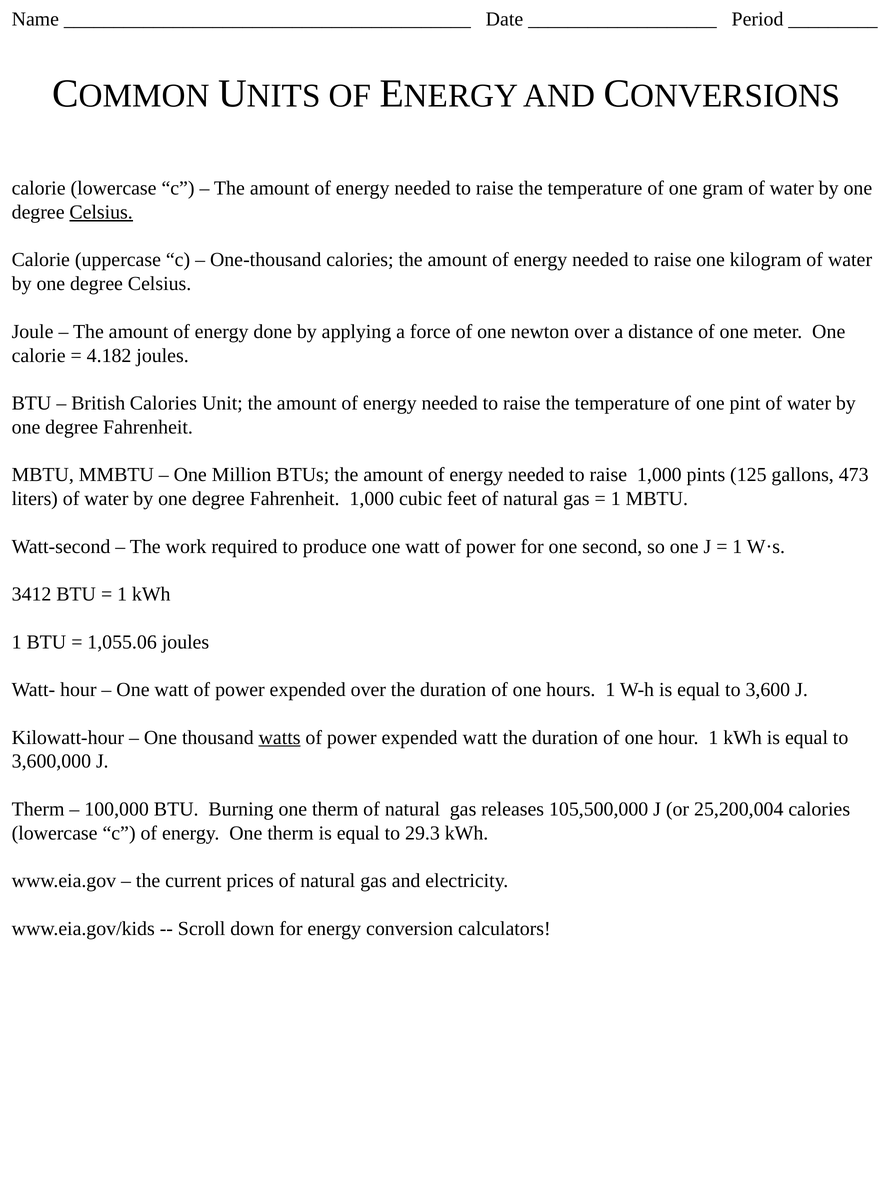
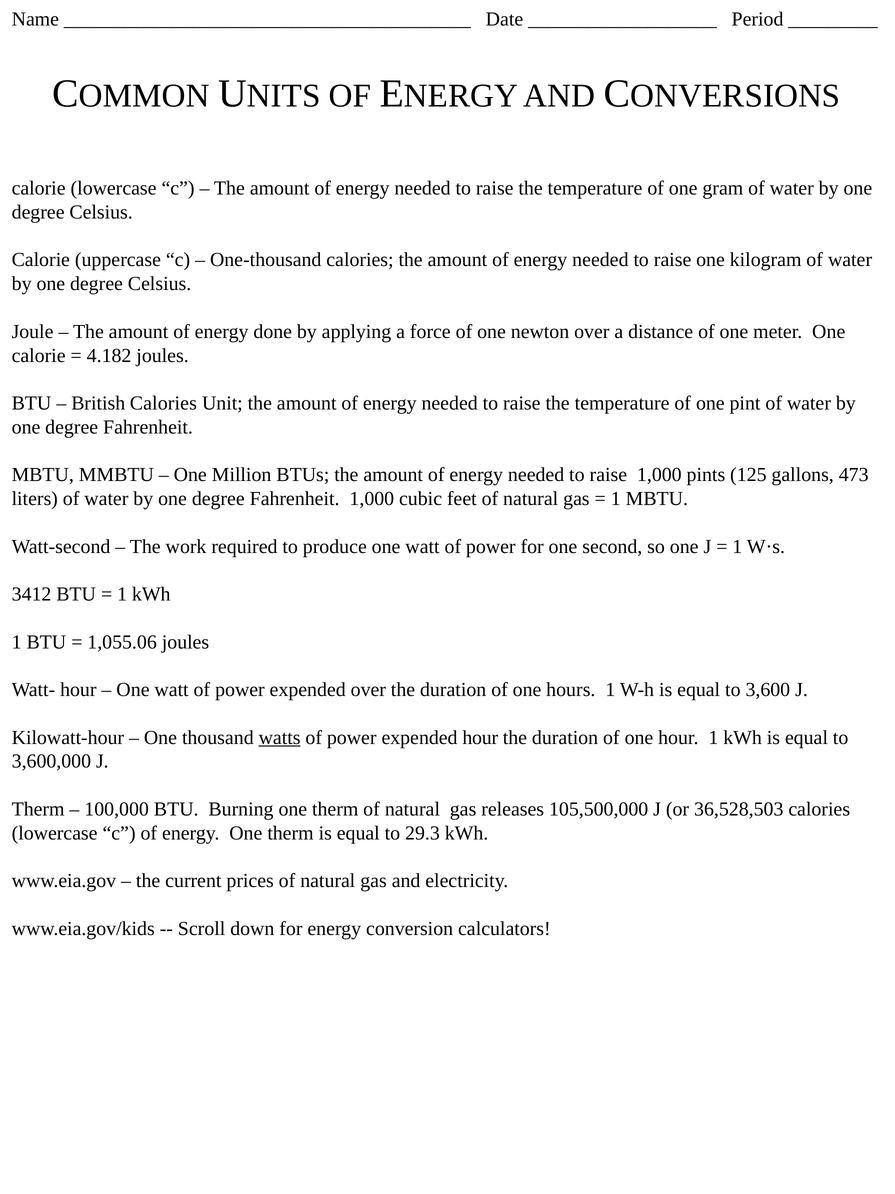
Celsius underline: present -> none (101, 212)
expended watt: watt -> hour (480, 737)
25,200,004: 25,200,004 -> 36,528,503 (739, 809)
